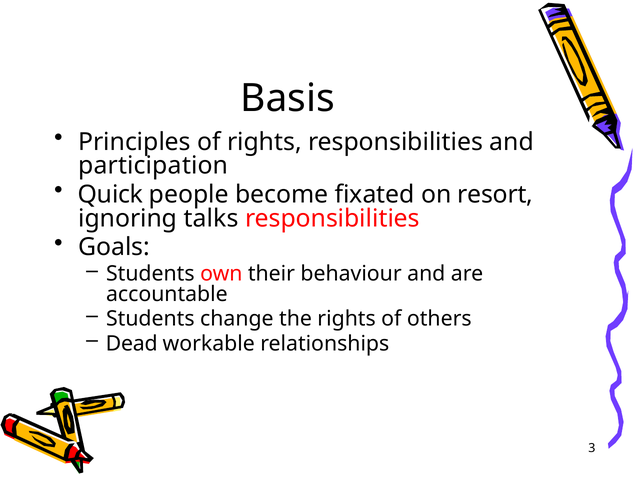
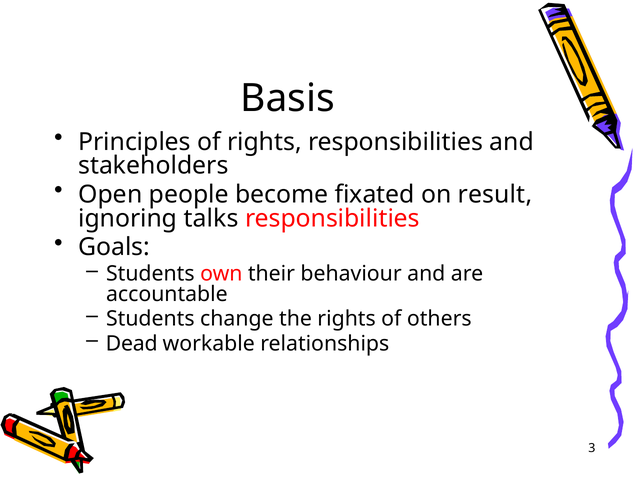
participation: participation -> stakeholders (153, 166)
Quick: Quick -> Open (110, 194)
resort: resort -> result (495, 194)
